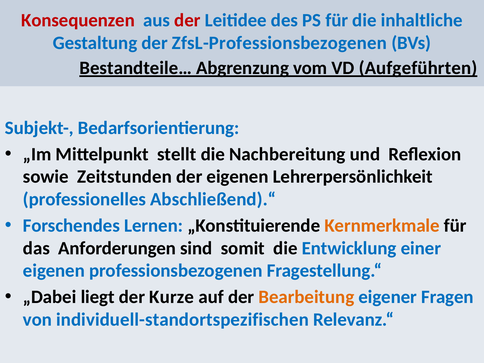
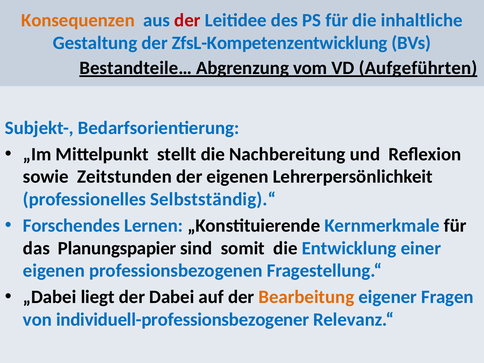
Konsequenzen colour: red -> orange (78, 20)
ZfsL-Professionsbezogenen: ZfsL-Professionsbezogenen -> ZfsL-Kompetenzentwicklung (280, 43)
Abschließend).“: Abschließend).“ -> Selbstständig).“ (213, 199)
Kernmerkmale colour: orange -> blue (382, 226)
Anforderungen: Anforderungen -> Planungspapier (117, 248)
Kurze: Kurze -> Dabei (172, 297)
individuell-standortspezifischen: individuell-standortspezifischen -> individuell-professionsbezogener (183, 320)
